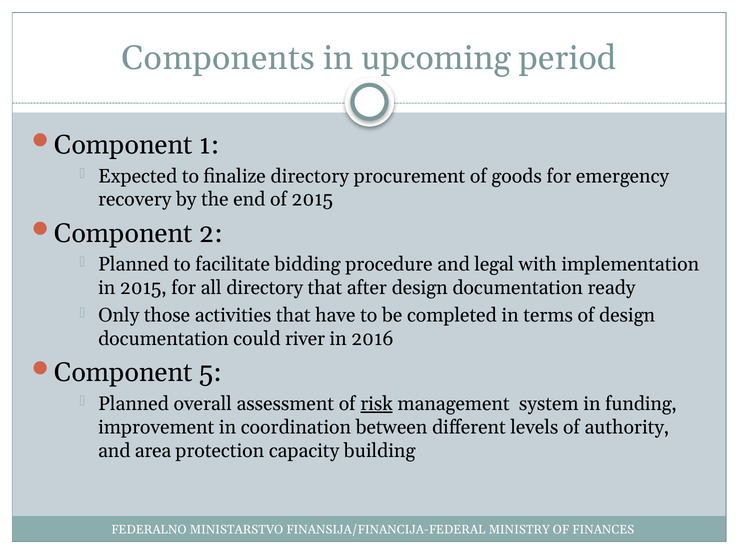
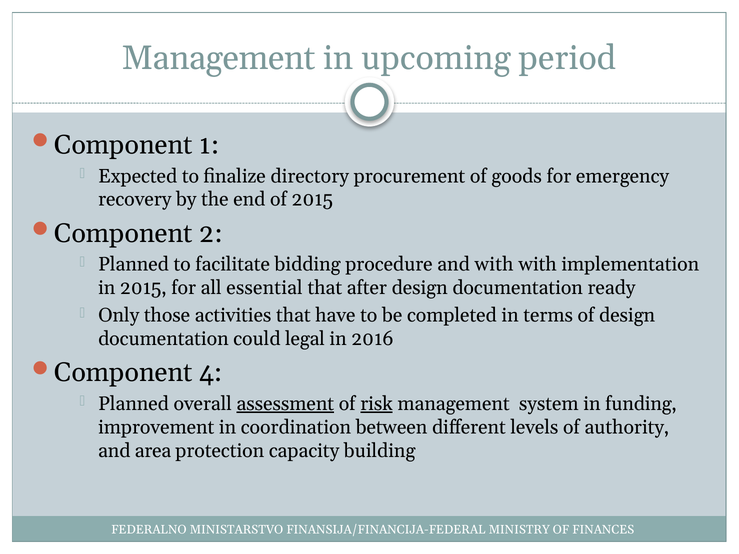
Components: Components -> Management (219, 58)
and legal: legal -> with (494, 265)
all directory: directory -> essential (264, 288)
river: river -> legal (305, 339)
5: 5 -> 4 (211, 373)
assessment underline: none -> present (285, 404)
